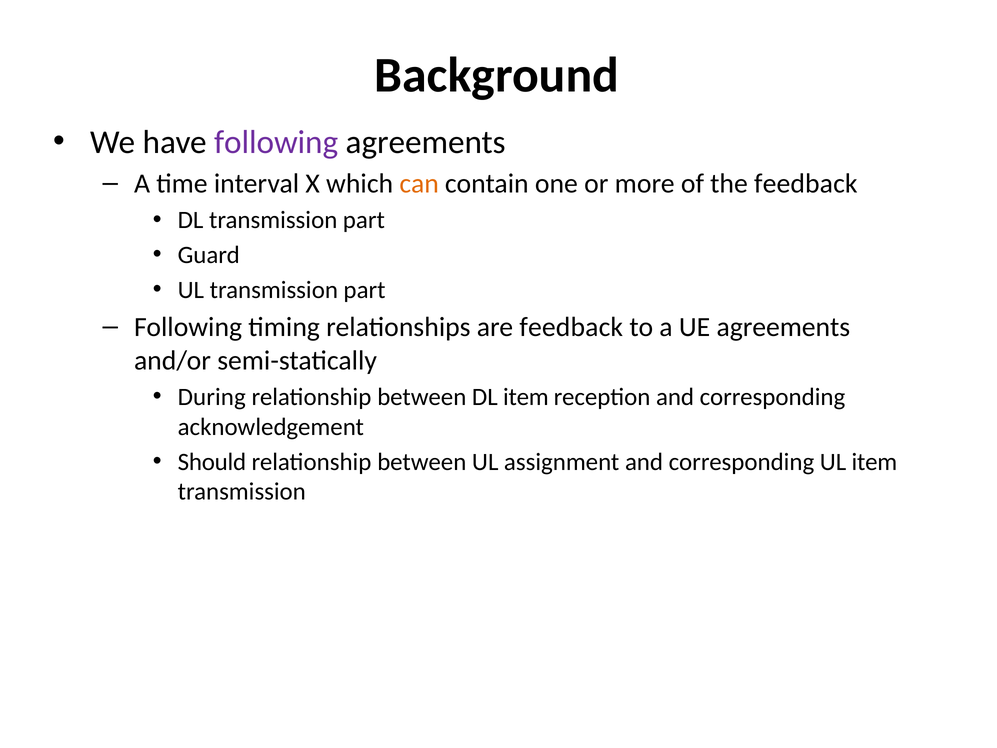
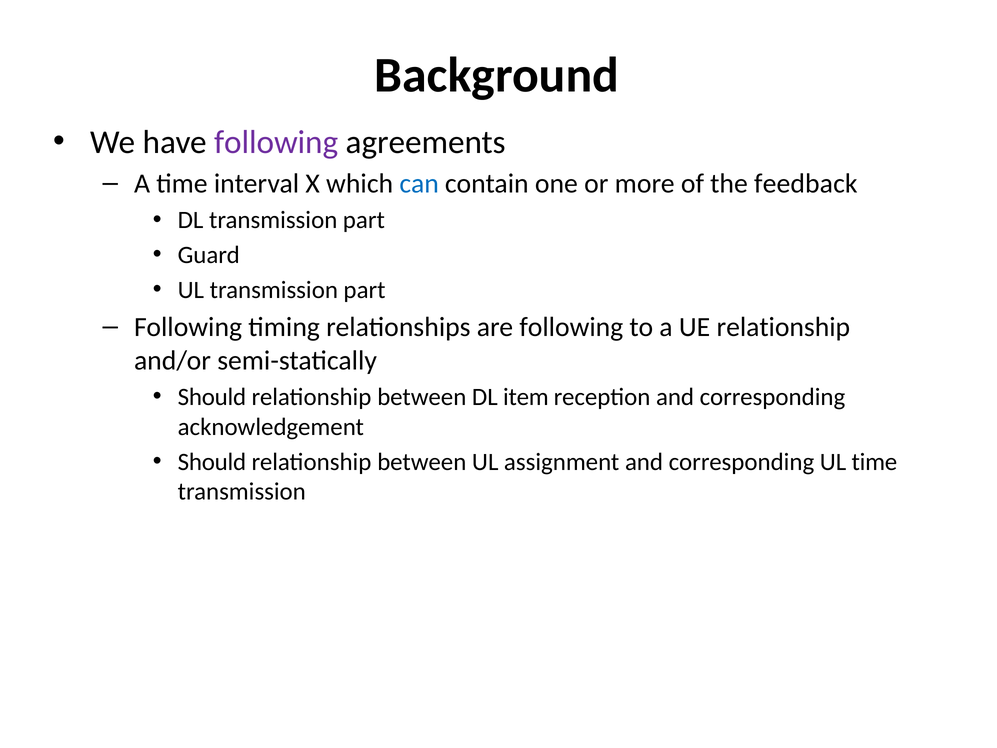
can colour: orange -> blue (419, 184)
are feedback: feedback -> following (571, 327)
UE agreements: agreements -> relationship (783, 327)
During: During -> Should (212, 397)
UL item: item -> time (874, 462)
